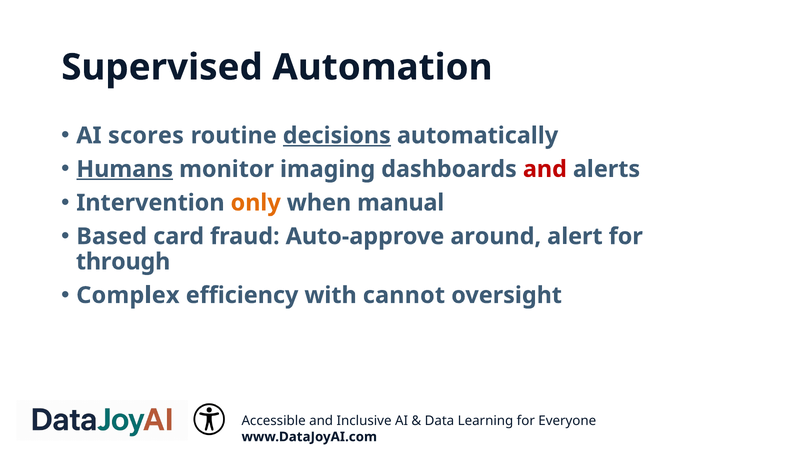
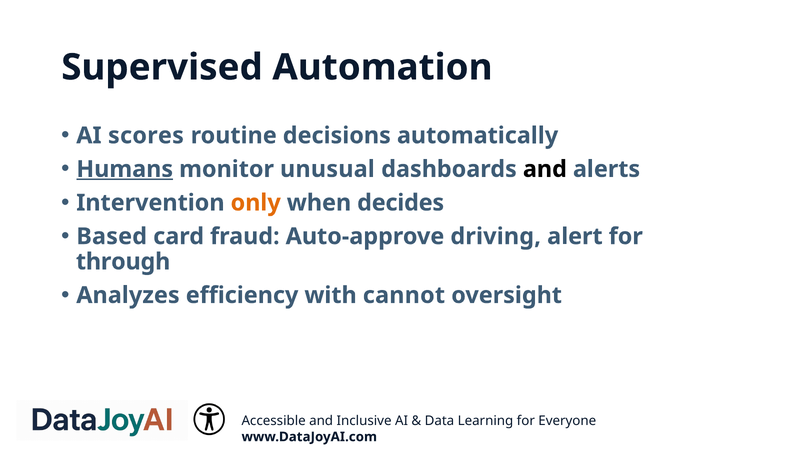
decisions underline: present -> none (337, 136)
imaging: imaging -> unusual (327, 169)
and colour: red -> black (545, 169)
manual: manual -> decides (401, 203)
around: around -> driving (496, 237)
Complex: Complex -> Analyzes (128, 296)
